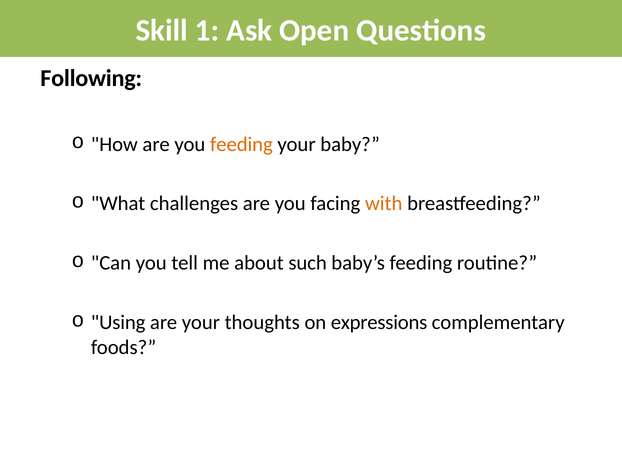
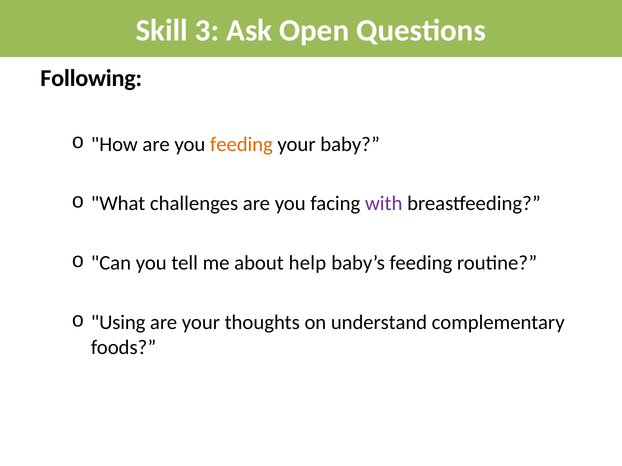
1: 1 -> 3 (207, 31)
with colour: orange -> purple (384, 204)
such: such -> help (307, 263)
expressions: expressions -> understand (379, 323)
